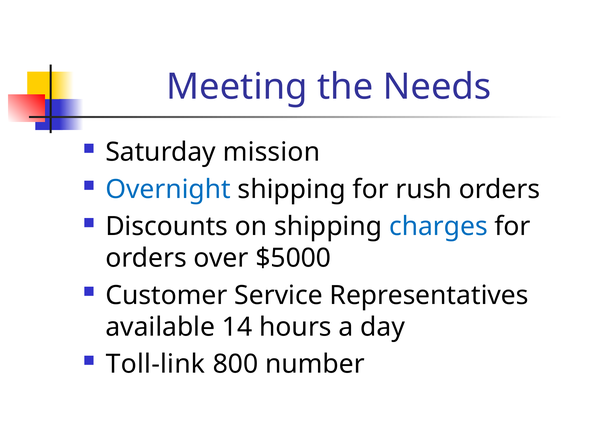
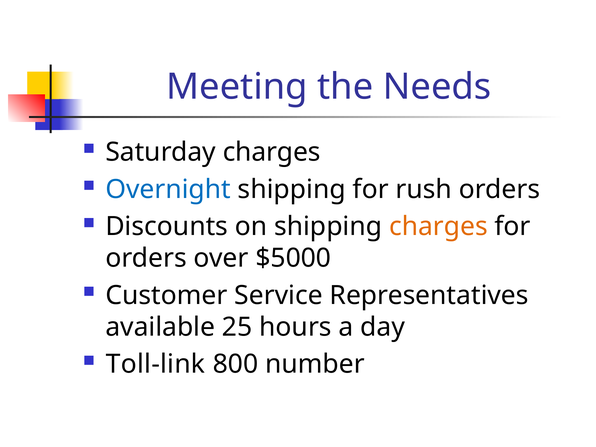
Saturday mission: mission -> charges (272, 152)
charges colour: blue -> orange (438, 226)
14: 14 -> 25 (237, 327)
